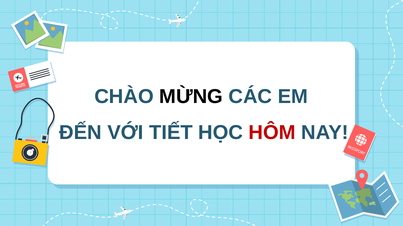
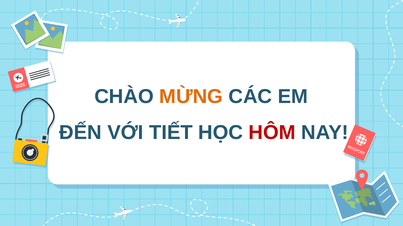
MỪNG colour: black -> orange (191, 97)
